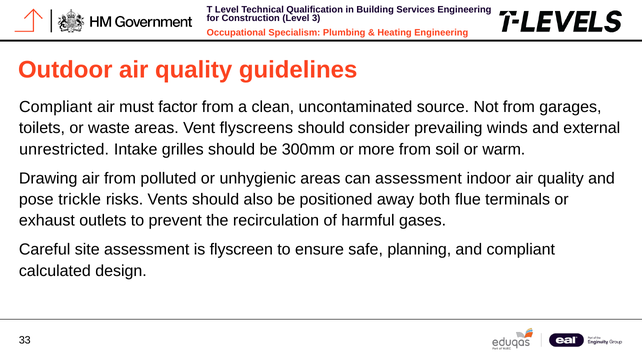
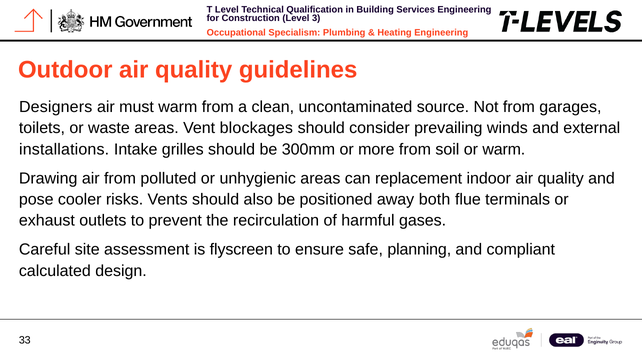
Compliant: Compliant -> Designers (56, 107)
must factor: factor -> warm (178, 107)
flyscreens: flyscreens -> blockages (256, 128)
unrestricted: unrestricted -> installations (64, 149)
can assessment: assessment -> replacement (419, 178)
trickle: trickle -> cooler (80, 199)
